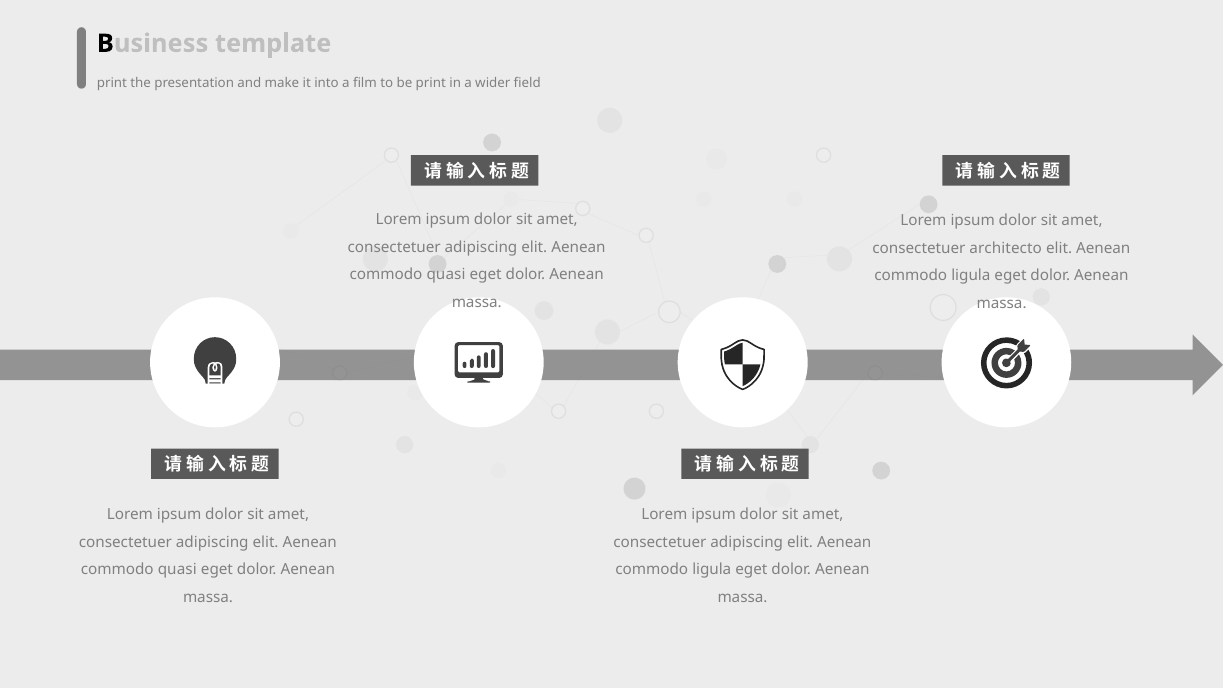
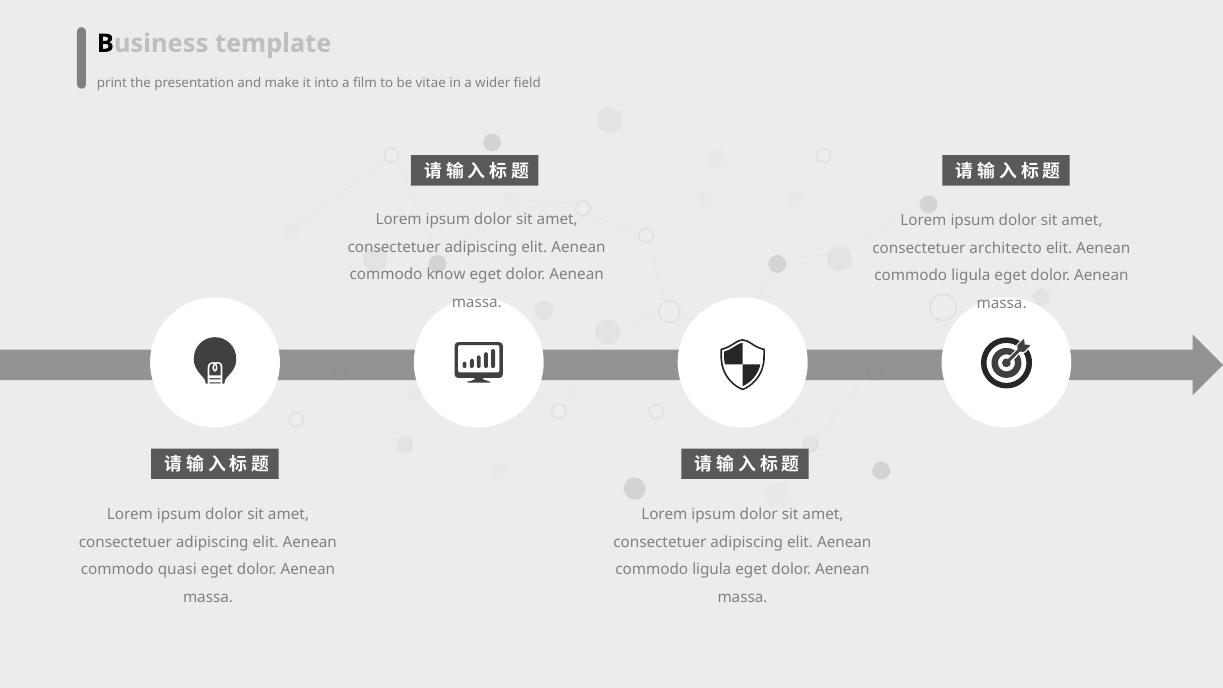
be print: print -> vitae (431, 83)
quasi: quasi -> know (446, 275)
